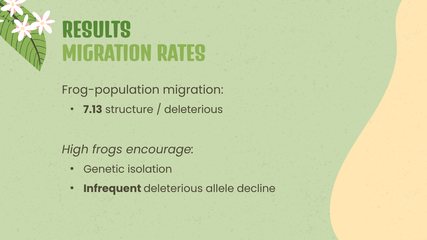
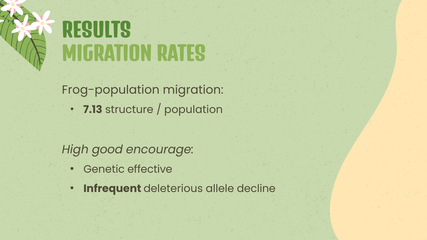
deleterious: deleterious -> population (194, 110)
frogs: frogs -> good (107, 150)
isolation: isolation -> effective (150, 169)
